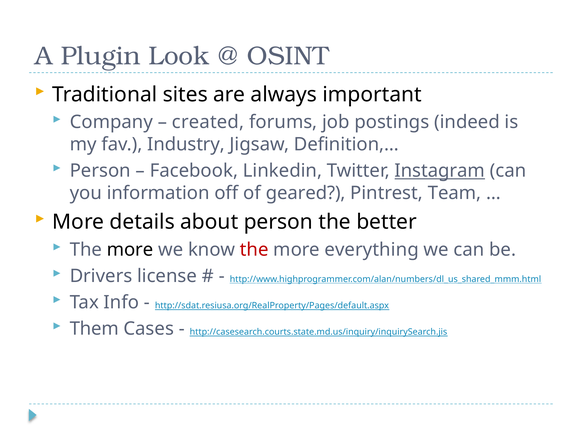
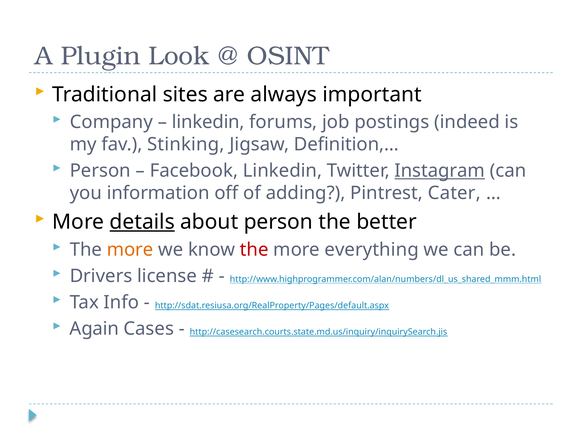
created: created -> linkedin (208, 122)
Industry: Industry -> Stinking (186, 145)
geared: geared -> adding (306, 193)
Team: Team -> Cater (454, 193)
details underline: none -> present (142, 222)
more colour: black -> orange (130, 250)
Them: Them -> Again (94, 329)
